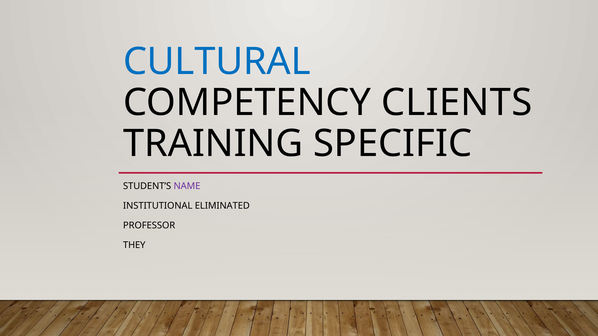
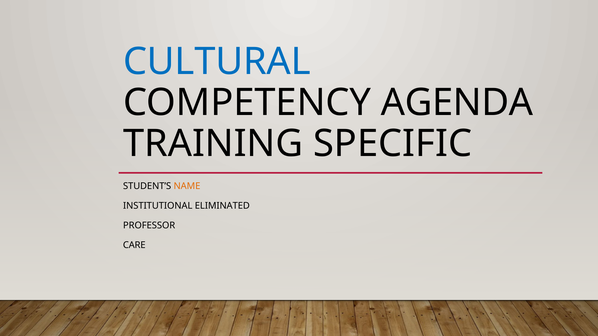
CLIENTS: CLIENTS -> AGENDA (457, 103)
NAME colour: purple -> orange (187, 186)
THEY: THEY -> CARE (134, 245)
